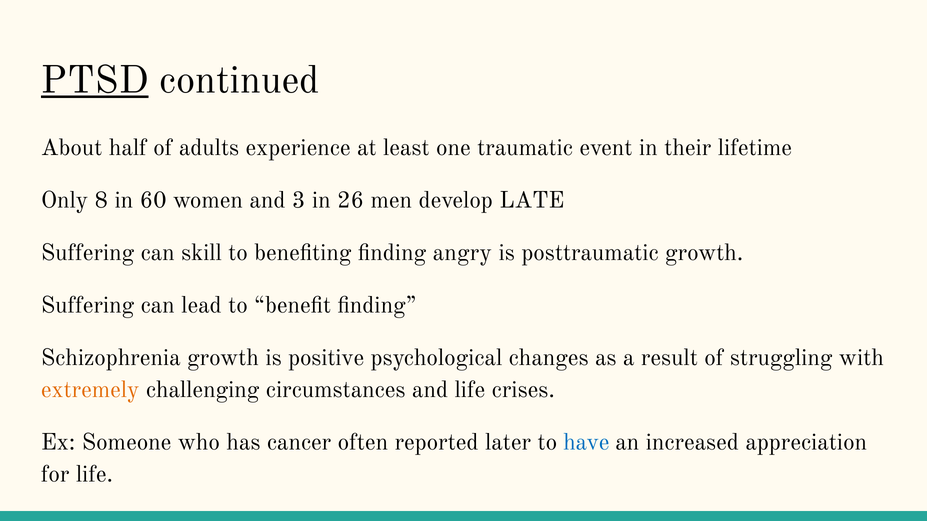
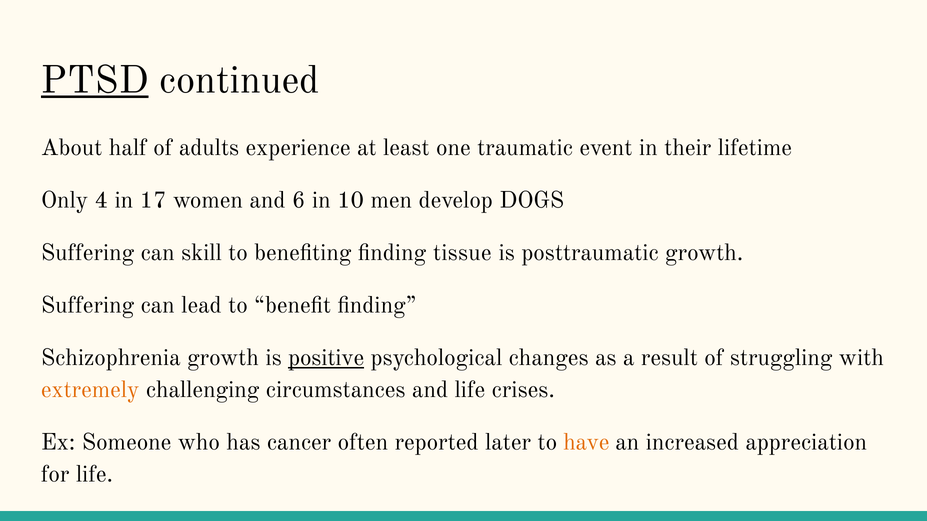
8: 8 -> 4 (101, 200)
60: 60 -> 17 (153, 200)
3: 3 -> 6 (299, 200)
26: 26 -> 10 (351, 200)
LATE: LATE -> DOGS (532, 200)
angry: angry -> tissue (462, 253)
positive underline: none -> present (326, 358)
have colour: blue -> orange (586, 442)
